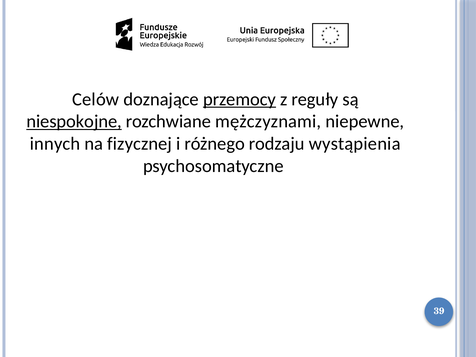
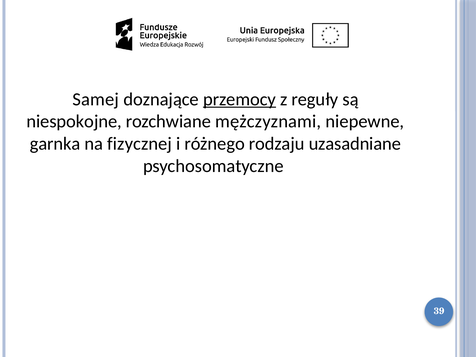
Celów: Celów -> Samej (96, 99)
niespokojne underline: present -> none (74, 122)
innych: innych -> garnka (55, 144)
wystąpienia: wystąpienia -> uzasadniane (355, 144)
